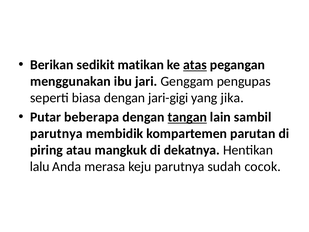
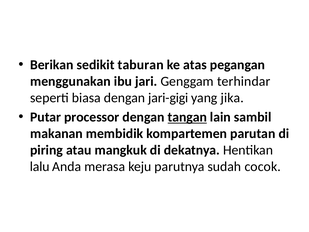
matikan: matikan -> taburan (141, 65)
atas underline: present -> none (195, 65)
pengupas: pengupas -> terhindar (244, 81)
beberapa: beberapa -> processor (92, 117)
parutnya: parutnya -> makanan (56, 134)
